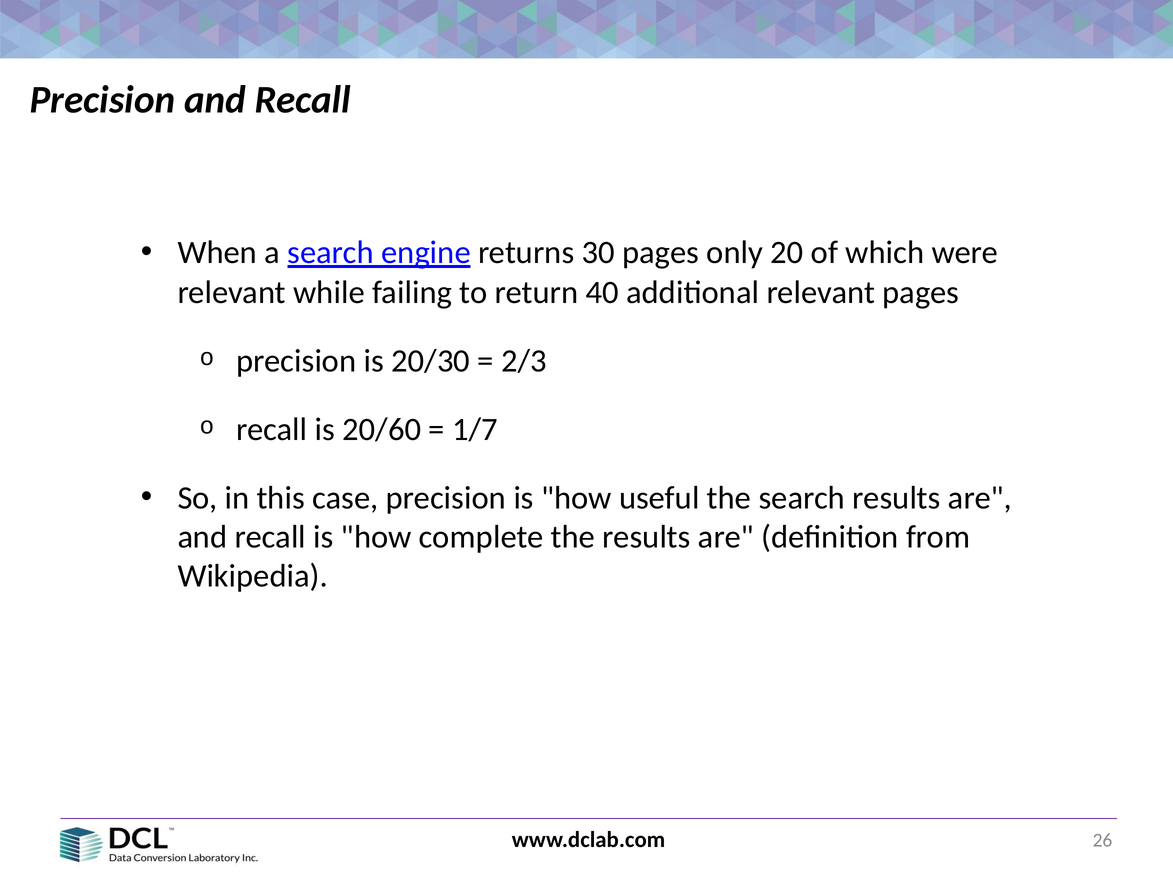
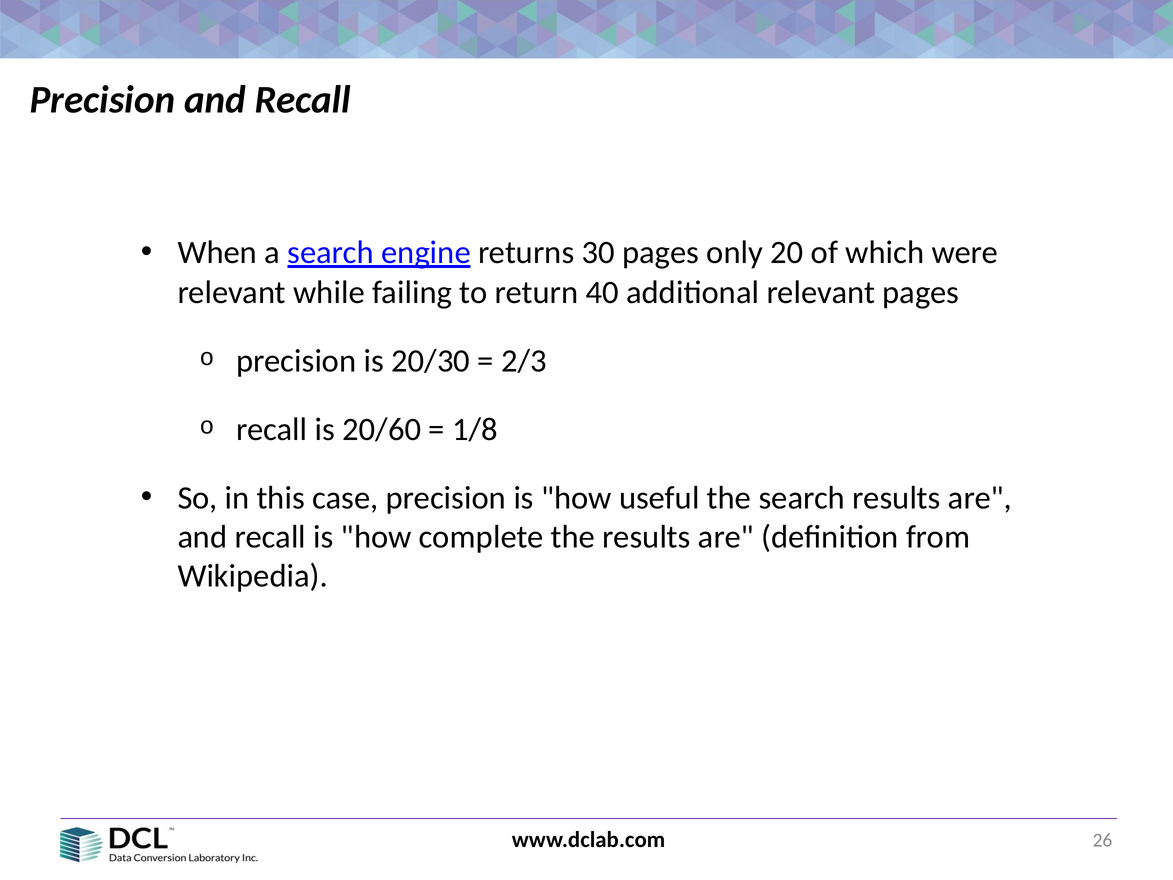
1/7: 1/7 -> 1/8 (475, 429)
